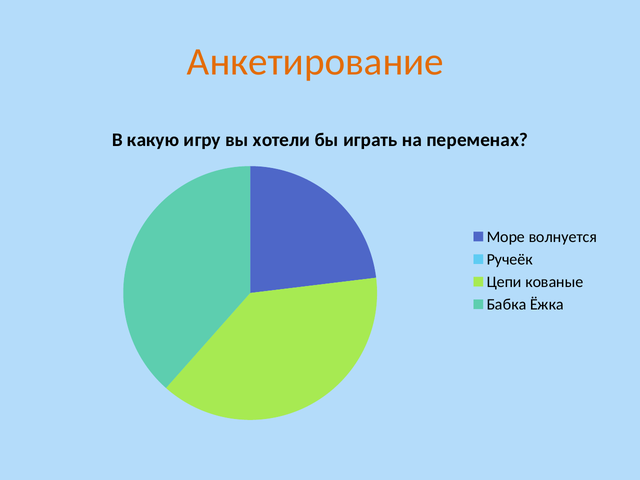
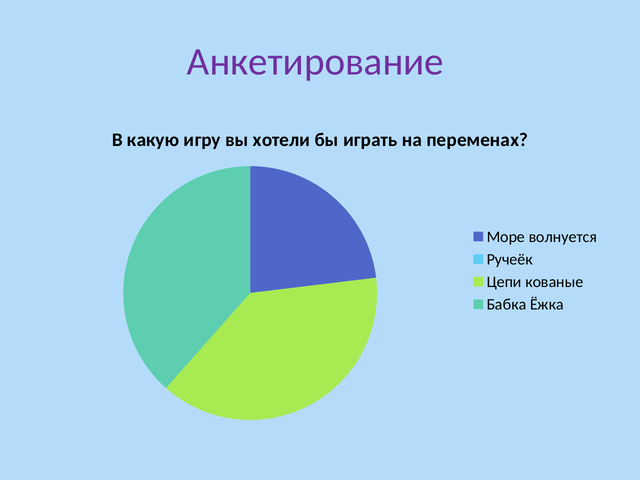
Анкетирование colour: orange -> purple (315, 62)
